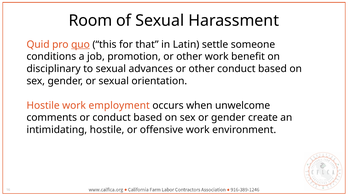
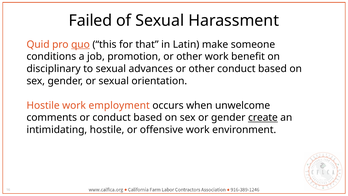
Room: Room -> Failed (90, 21)
settle: settle -> make (215, 44)
create underline: none -> present (263, 117)
